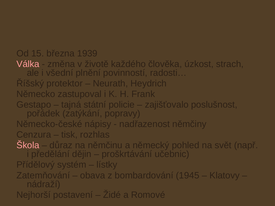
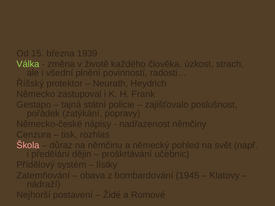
Válka colour: pink -> light green (28, 64)
